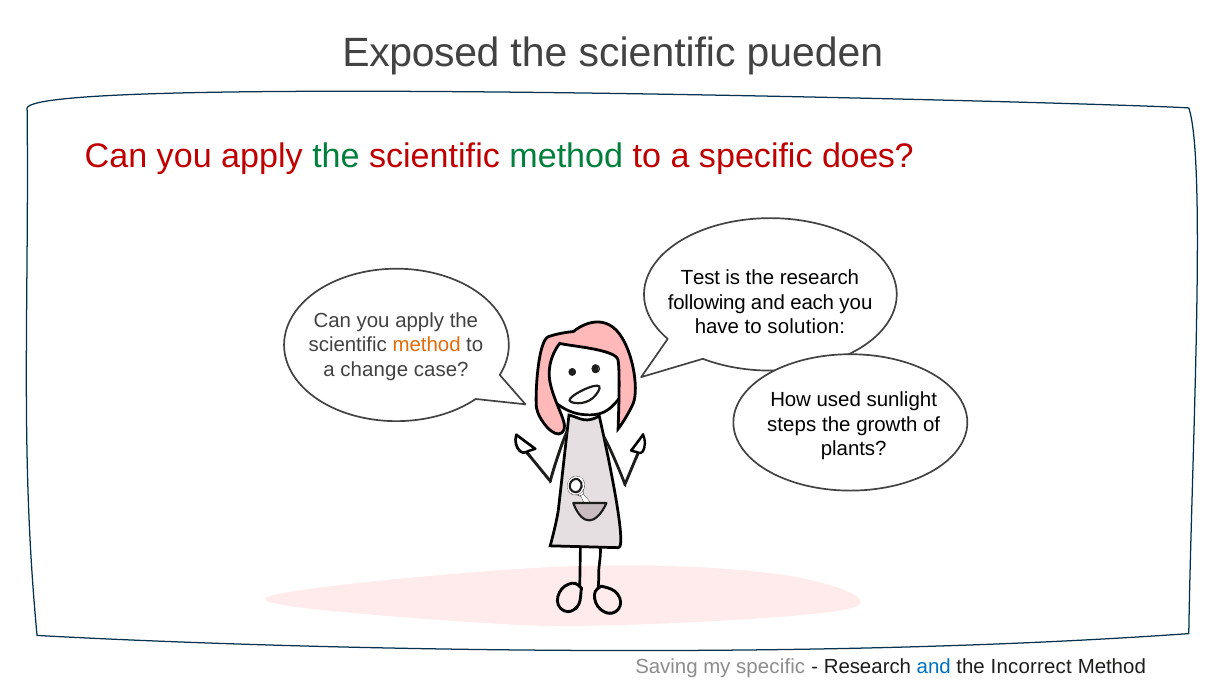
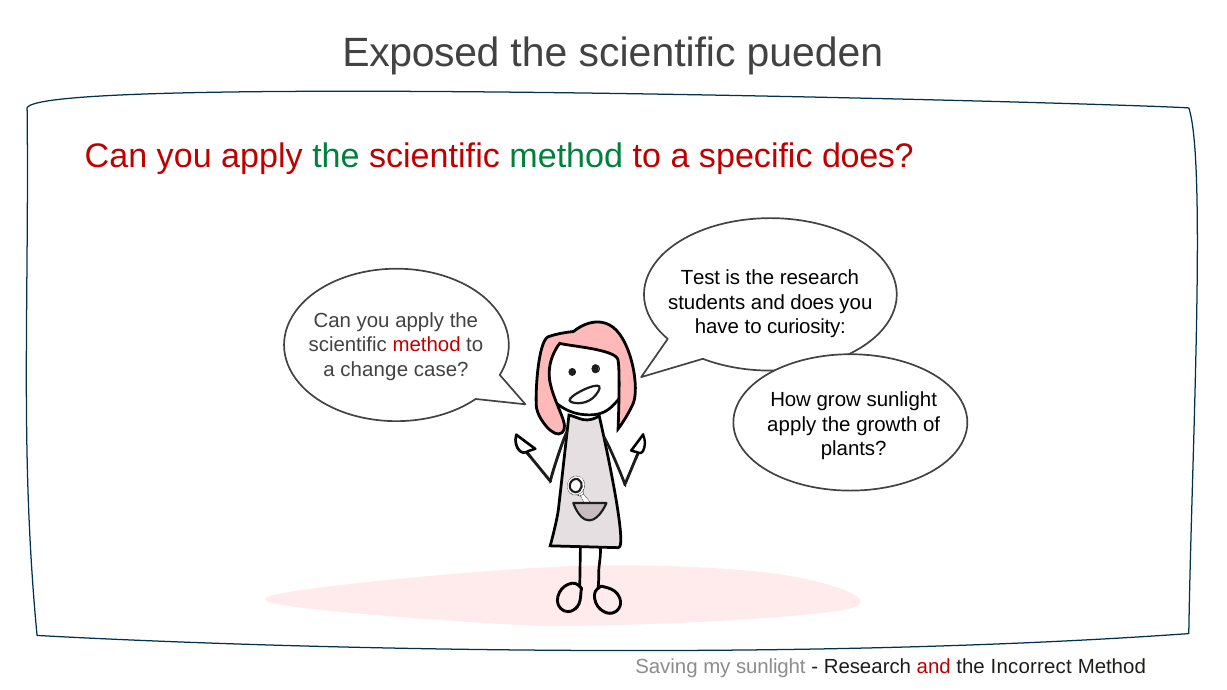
following: following -> students (707, 303)
and each: each -> does (812, 303)
solution: solution -> curiosity (807, 327)
method colour: orange -> red (427, 345)
used: used -> grow (839, 400)
steps: steps -> apply (792, 425)
my specific: specific -> sunlight (771, 667)
and colour: blue -> red (934, 667)
